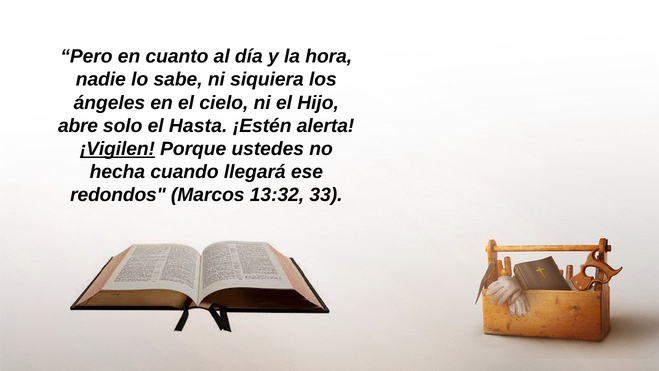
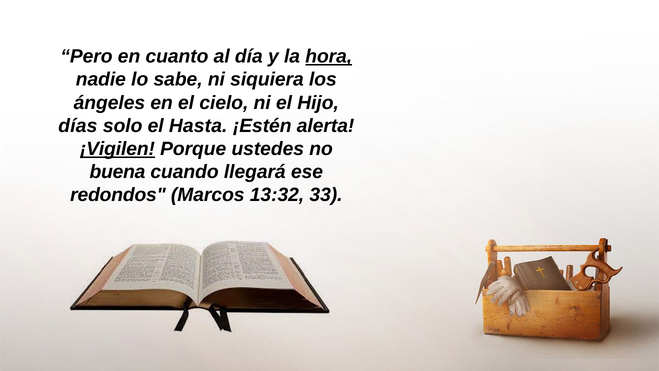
hora underline: none -> present (329, 56)
abre: abre -> días (78, 126)
hecha: hecha -> buena (118, 172)
